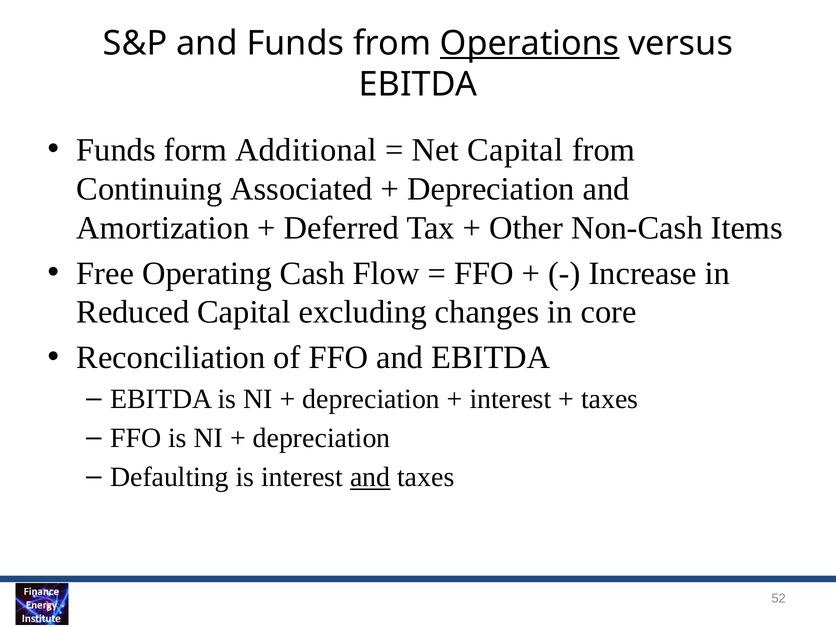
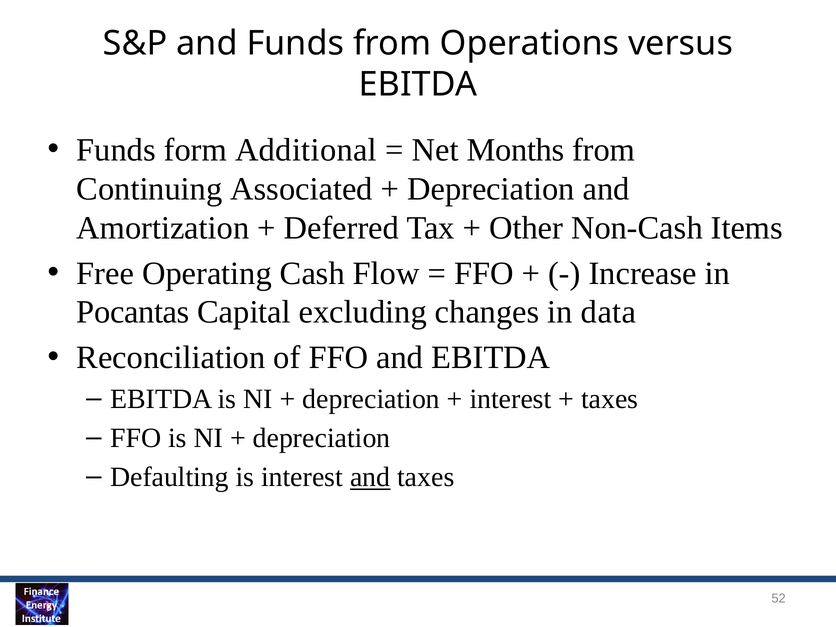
Operations underline: present -> none (530, 43)
Net Capital: Capital -> Months (516, 150)
Reduced: Reduced -> Pocantas (133, 312)
core: core -> data (608, 312)
